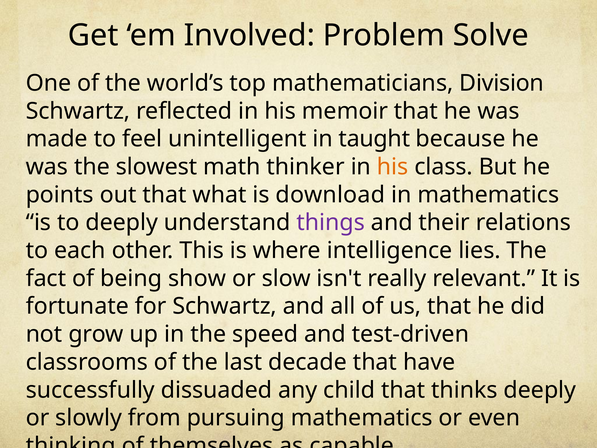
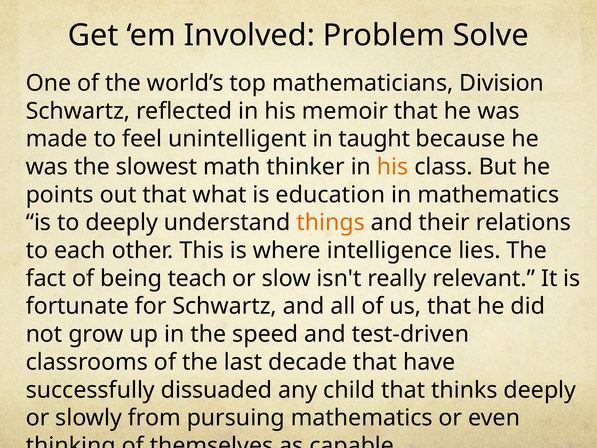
download: download -> education (330, 195)
things colour: purple -> orange (331, 223)
show: show -> teach (197, 278)
